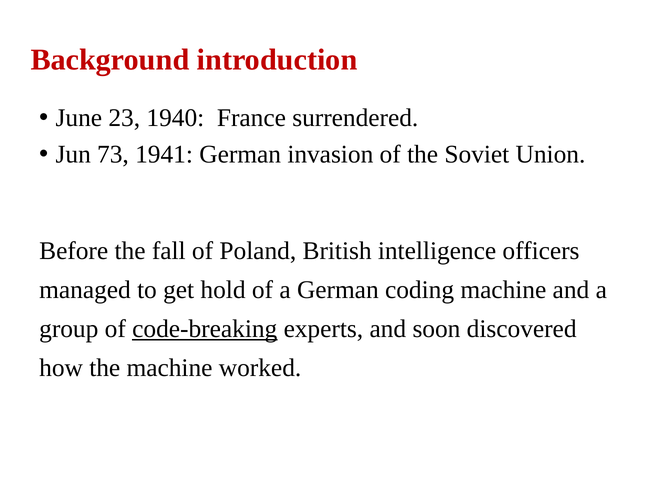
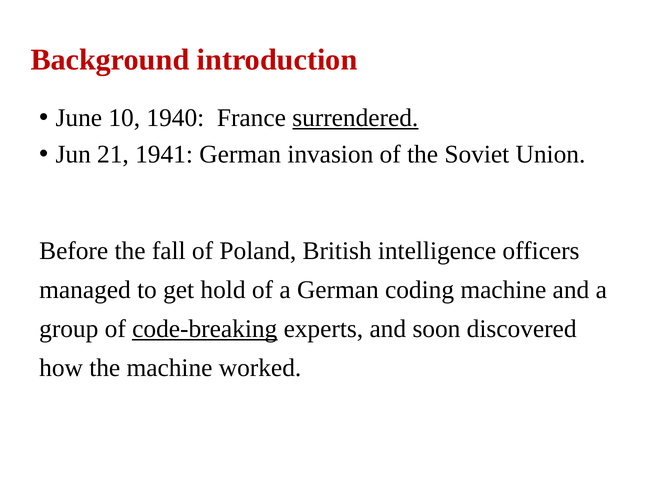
23: 23 -> 10 (124, 118)
surrendered underline: none -> present (355, 118)
73: 73 -> 21 (113, 154)
